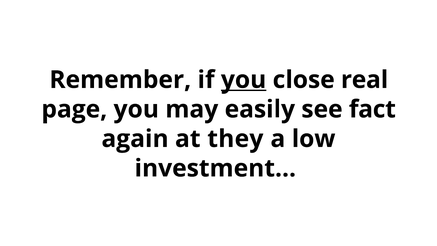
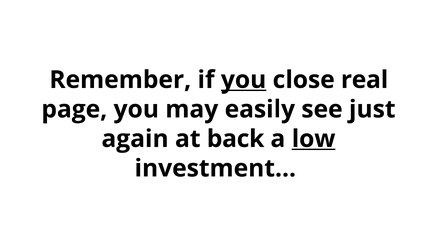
fact: fact -> just (372, 109)
they: they -> back (236, 139)
low underline: none -> present (314, 139)
